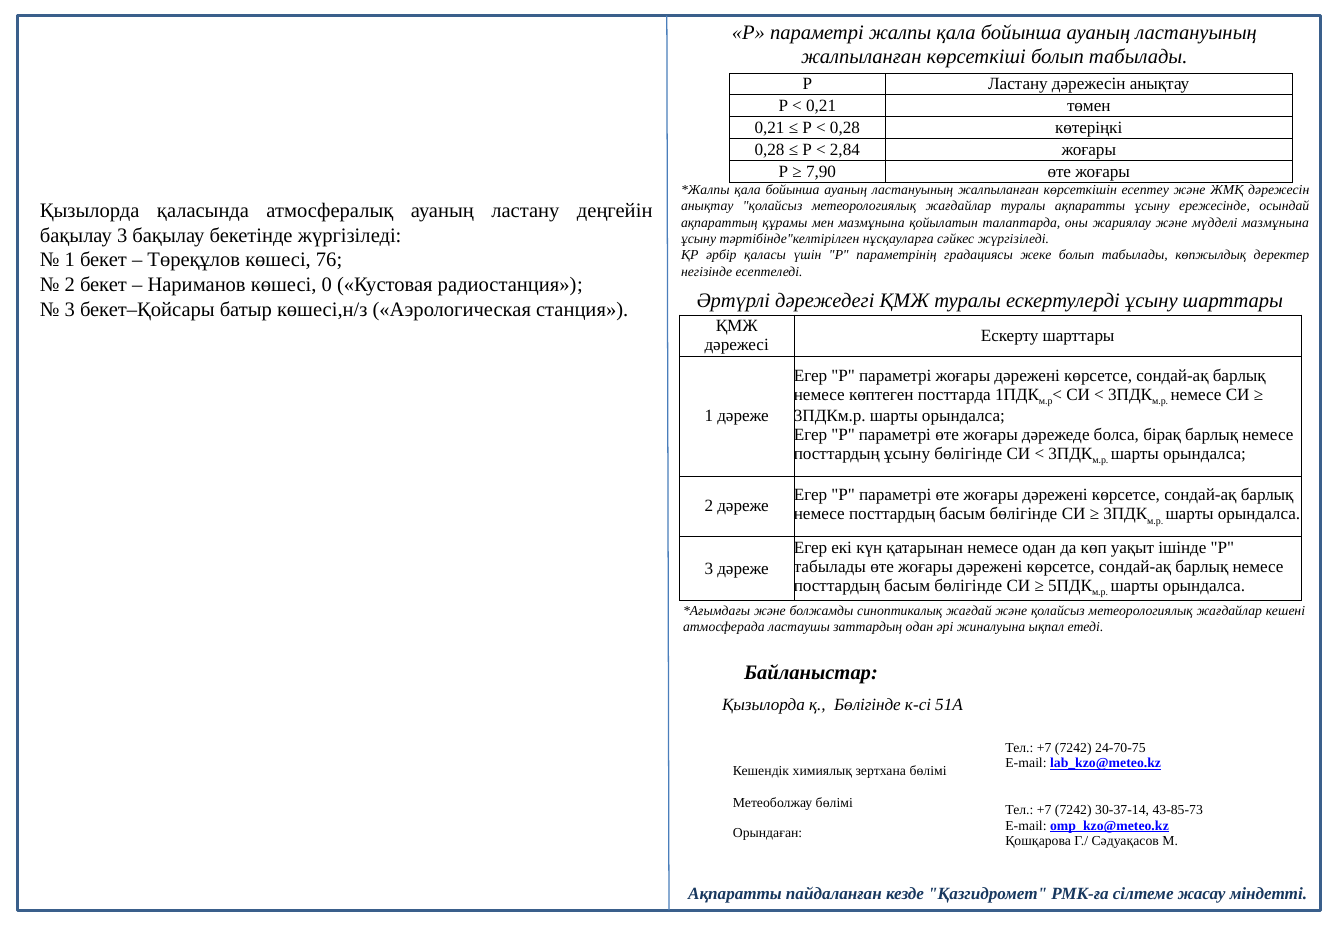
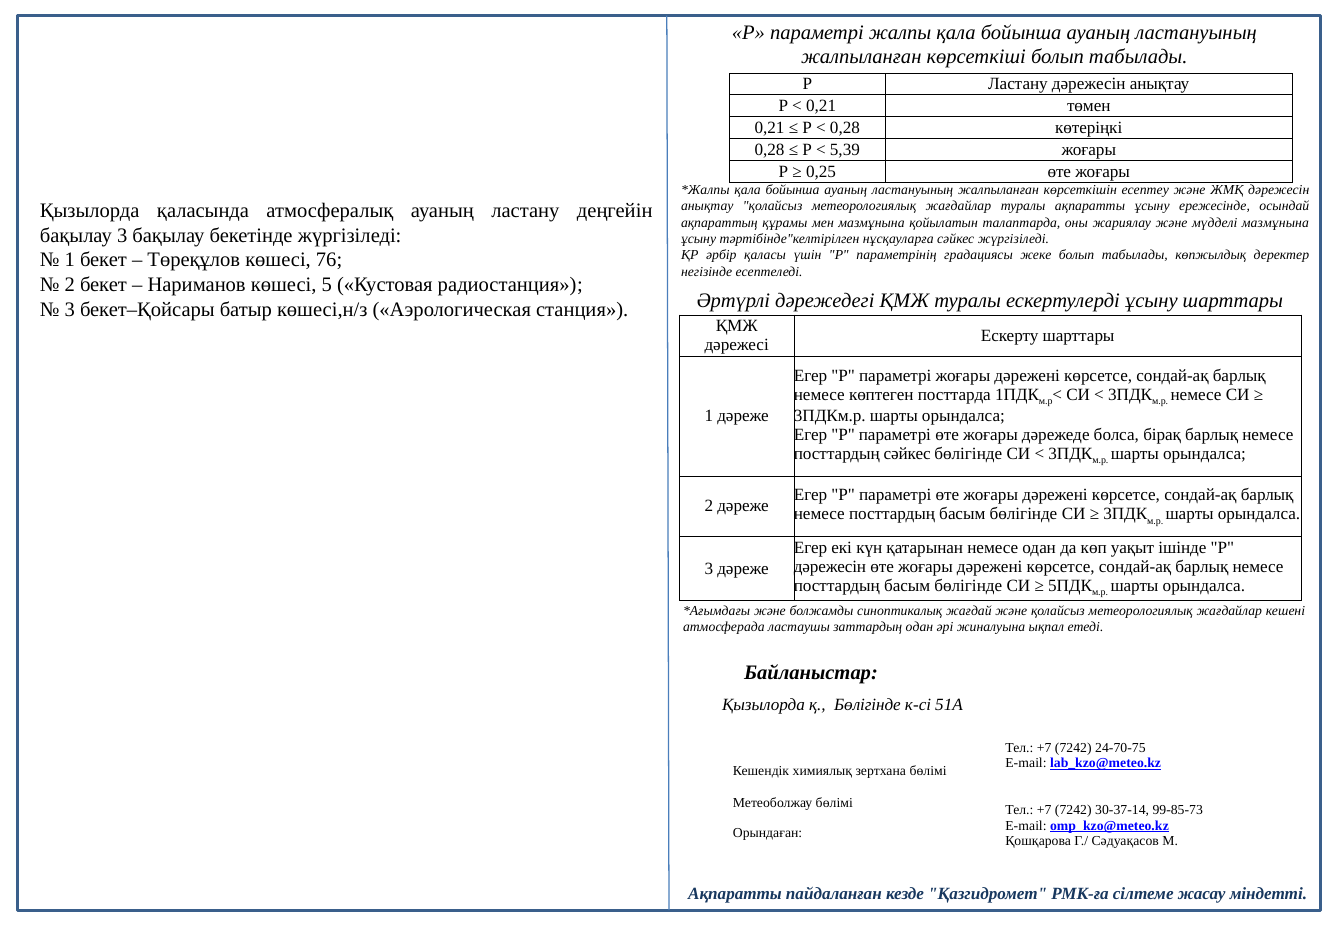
2,84: 2,84 -> 5,39 (845, 150)
7,90: 7,90 -> 0,25 (821, 172)
0: 0 -> 5 (327, 285)
посттардың ұсыну: ұсыну -> сәйкес (907, 454)
табылады: табылады -> дәрежесін (830, 567)
43-85-73: 43-85-73 -> 99-85-73 (1178, 811)
